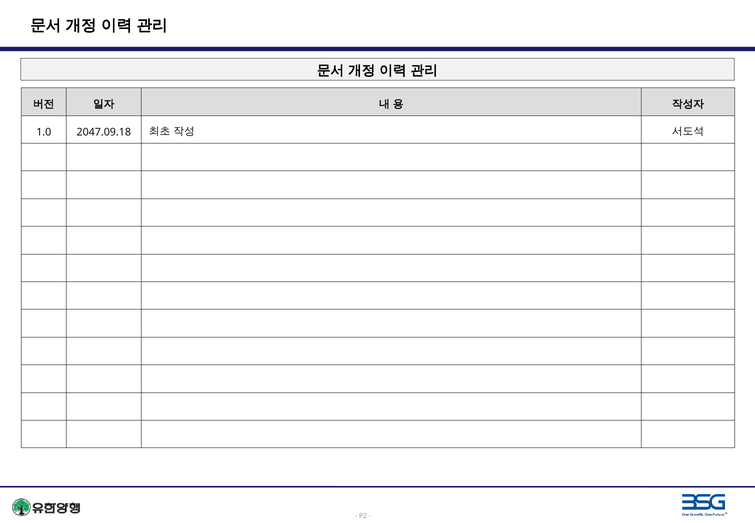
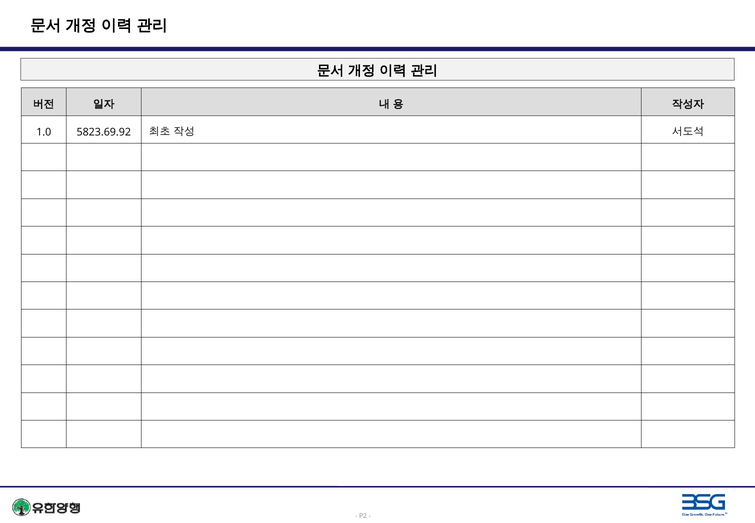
2047.09.18: 2047.09.18 -> 5823.69.92 (104, 132)
